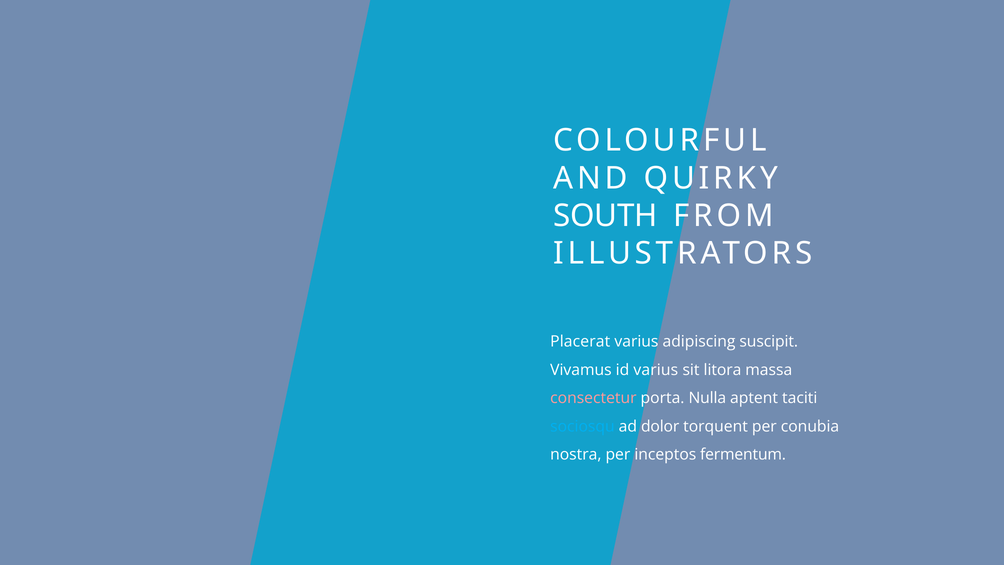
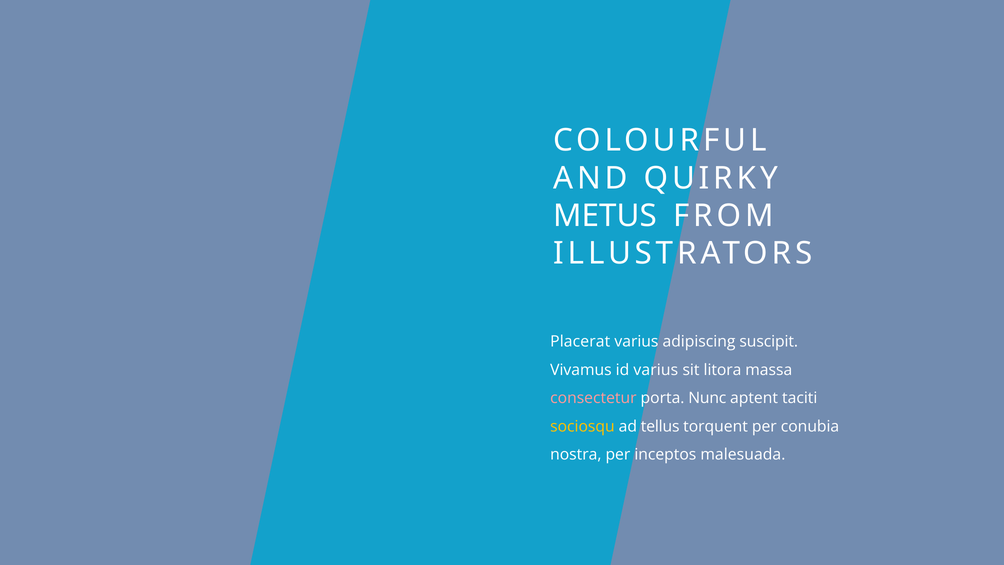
SOUTH: SOUTH -> METUS (605, 216)
Nulla: Nulla -> Nunc (707, 398)
sociosqu colour: light blue -> yellow (582, 426)
dolor: dolor -> tellus (660, 426)
fermentum: fermentum -> malesuada (743, 454)
